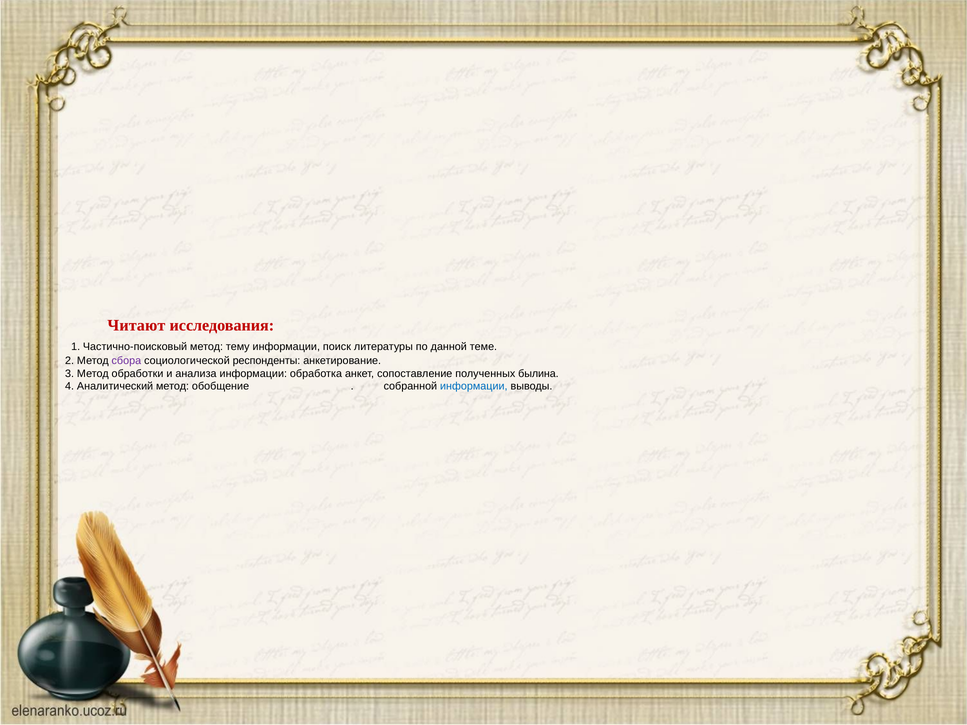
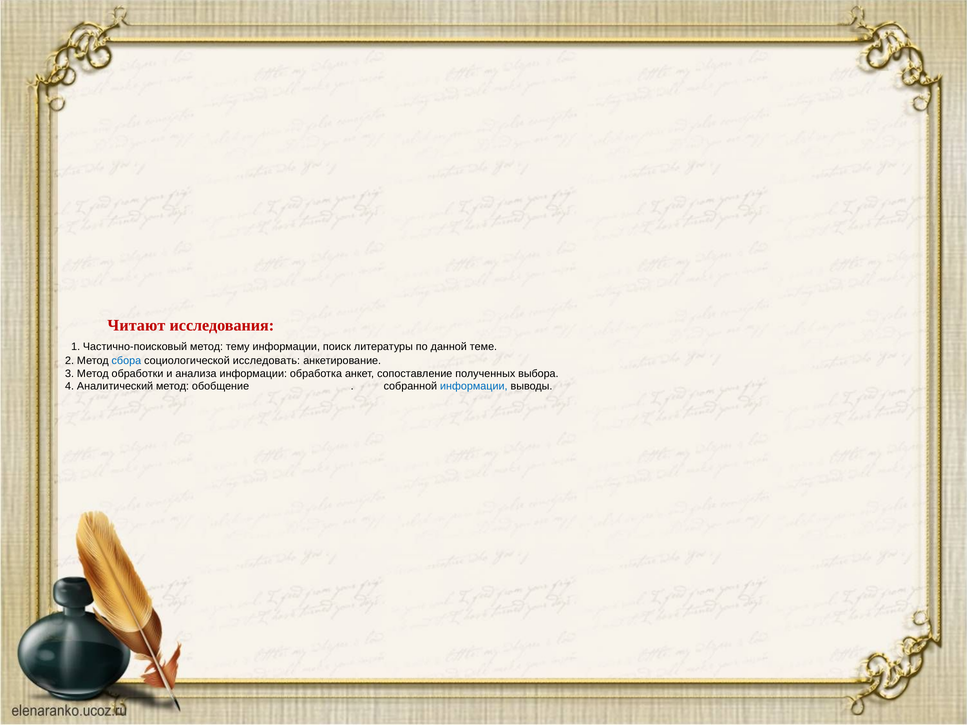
сбора colour: purple -> blue (126, 361)
респонденты: респонденты -> исследовать (266, 361)
былина: былина -> выбора (538, 374)
